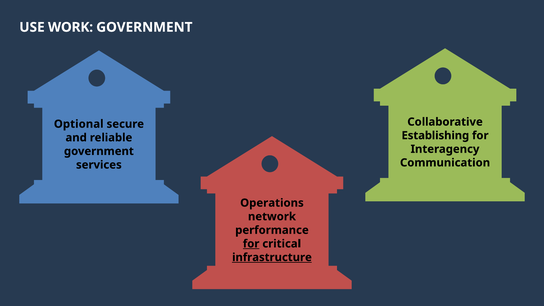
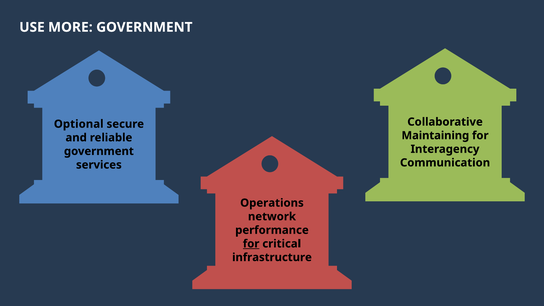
WORK: WORK -> MORE (70, 27)
Establishing: Establishing -> Maintaining (435, 135)
infrastructure underline: present -> none (272, 257)
